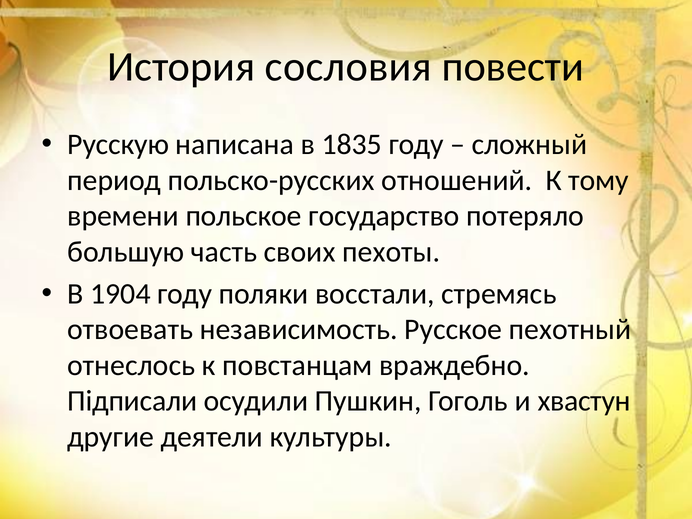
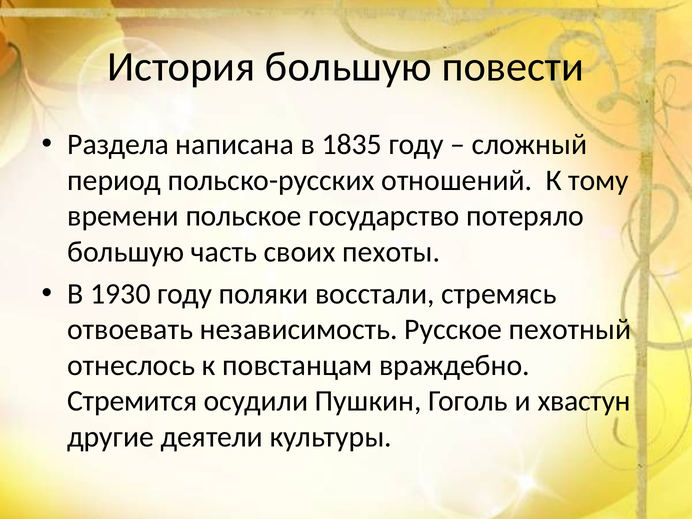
История сословия: сословия -> большую (348, 67)
Русскую: Русскую -> Раздела (118, 145)
1904: 1904 -> 1930 (120, 294)
Підписали: Підписали -> Стремится (132, 401)
